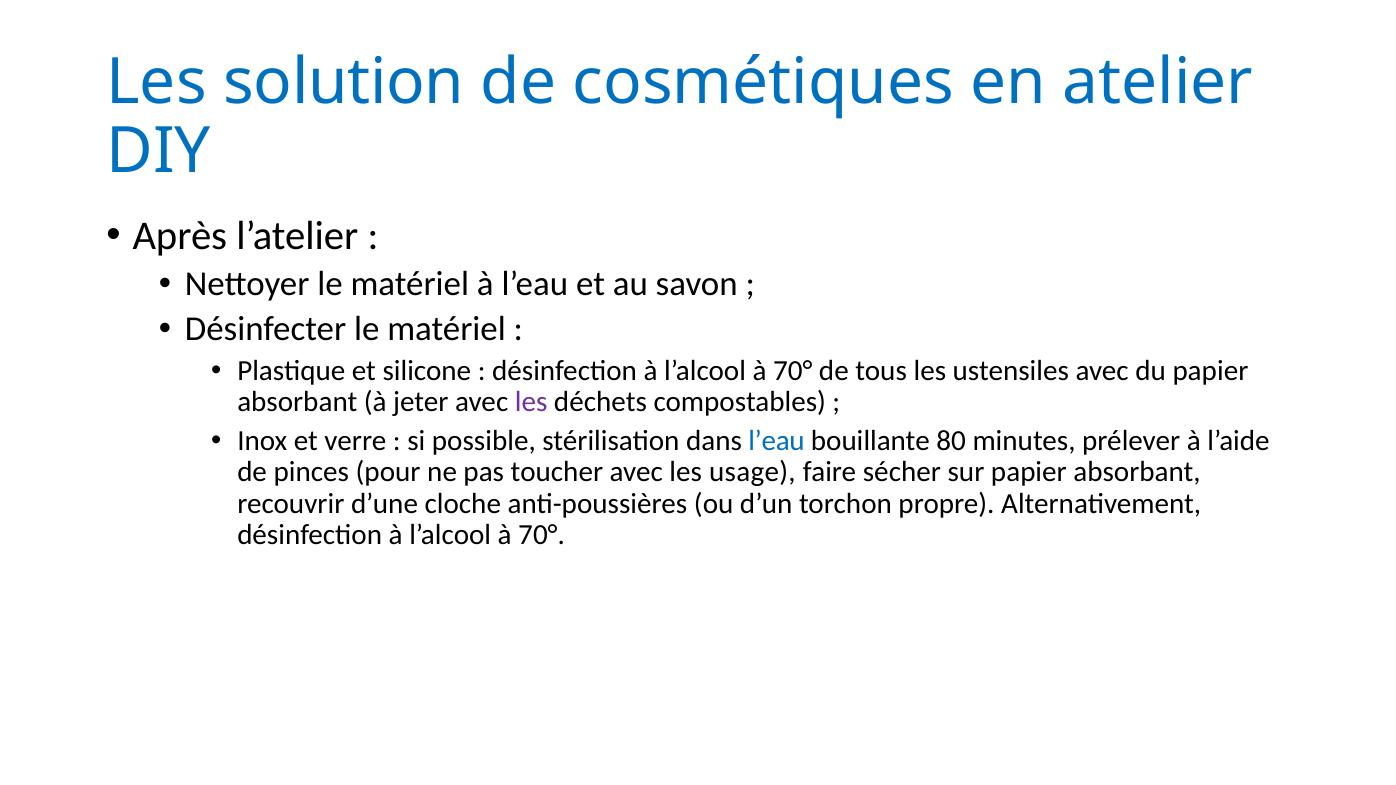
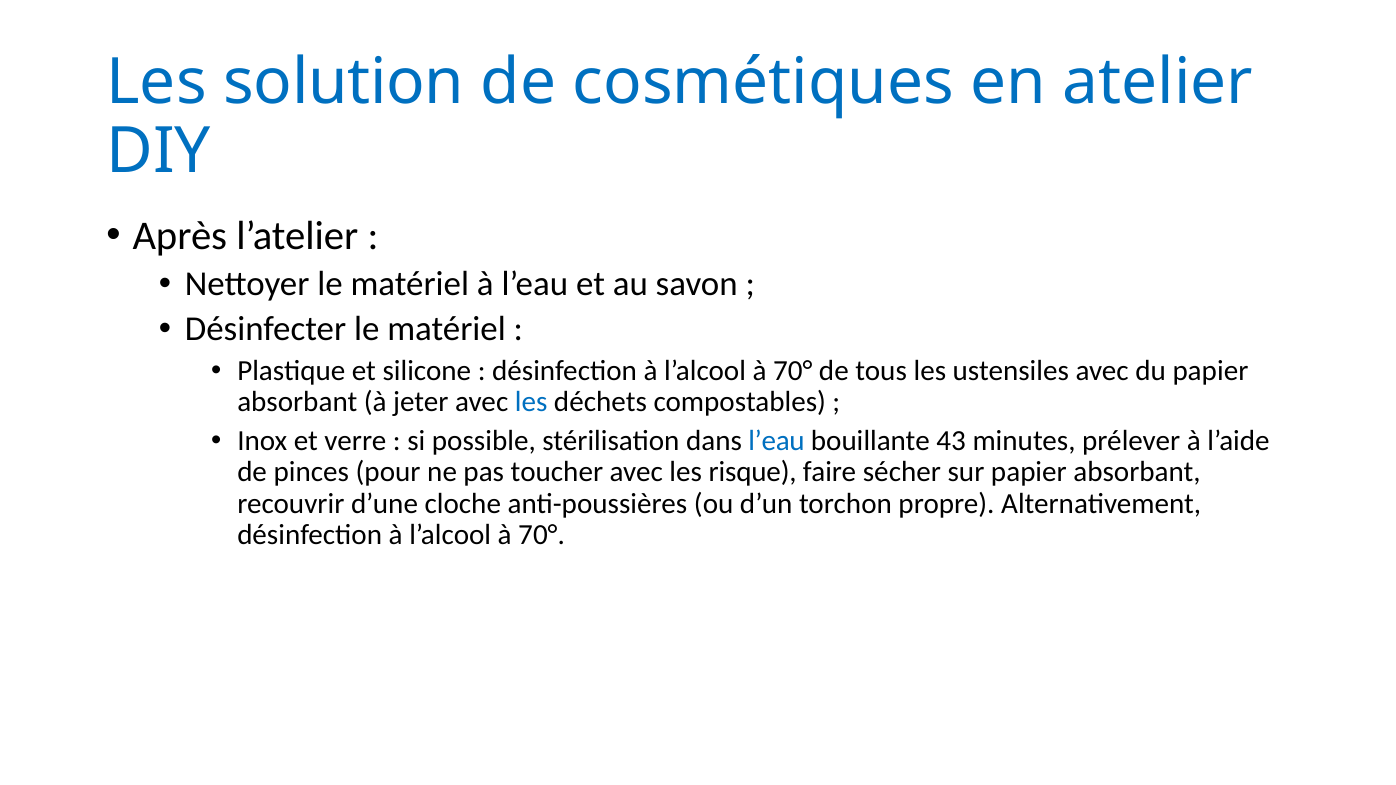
les colour: purple -> blue (531, 402)
80: 80 -> 43 (951, 441)
usage: usage -> risque (753, 472)
